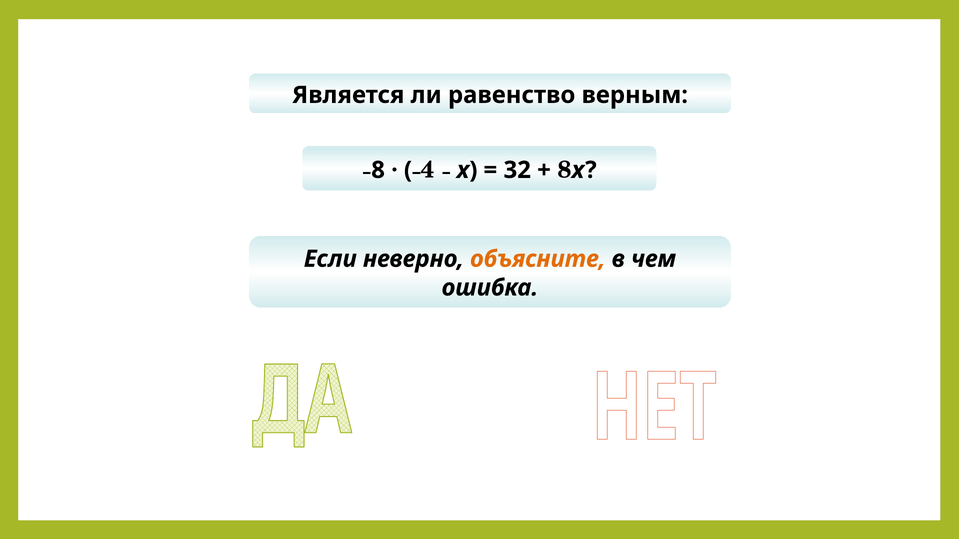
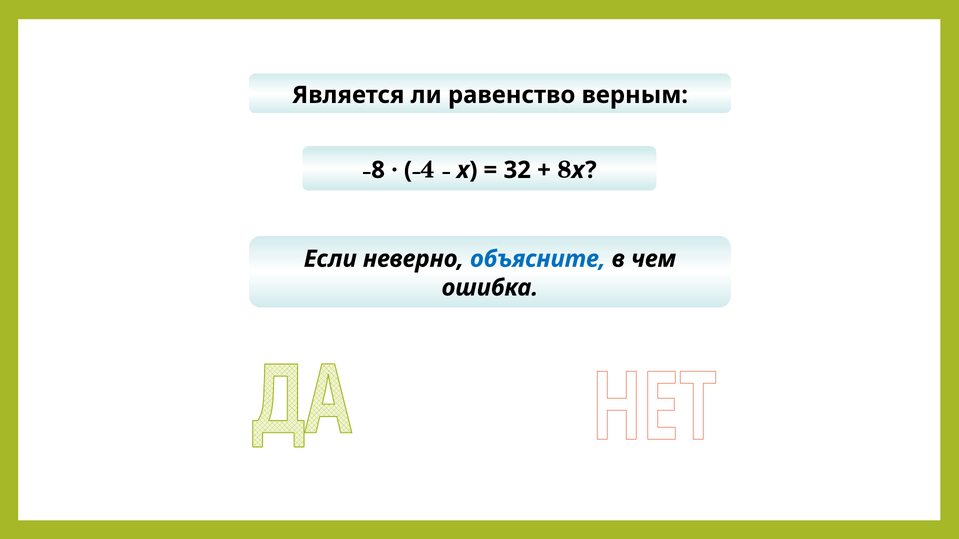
объясните colour: orange -> blue (538, 259)
